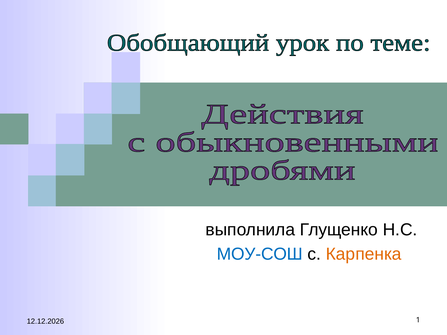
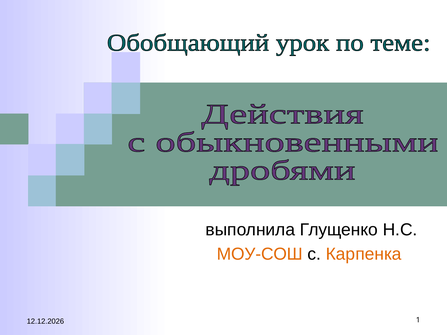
МОУ-СОШ colour: blue -> orange (260, 254)
